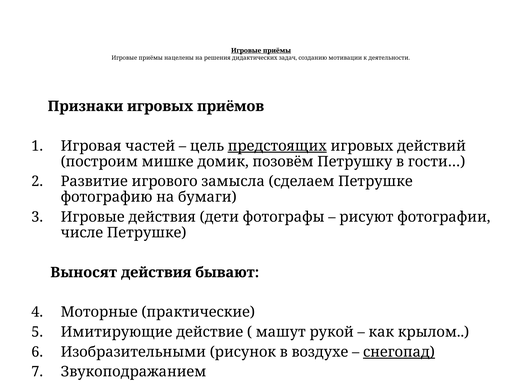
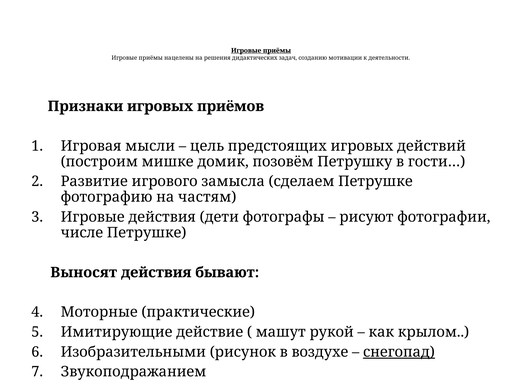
частей: частей -> мысли (150, 146)
предстоящих underline: present -> none (277, 146)
бумаги: бумаги -> частям (207, 197)
